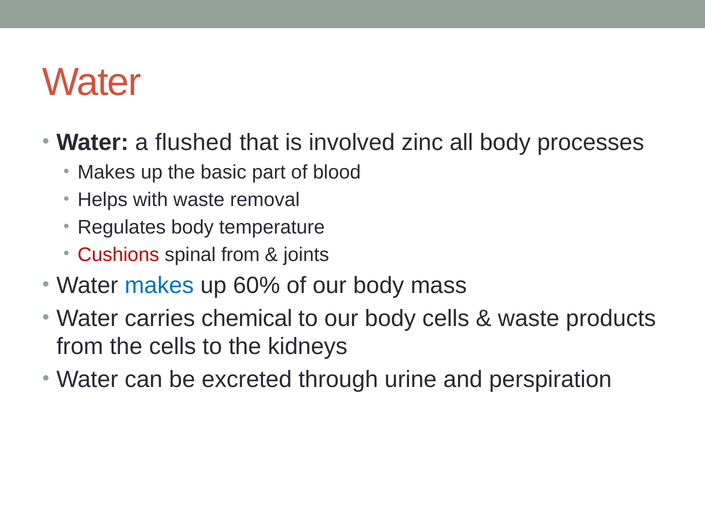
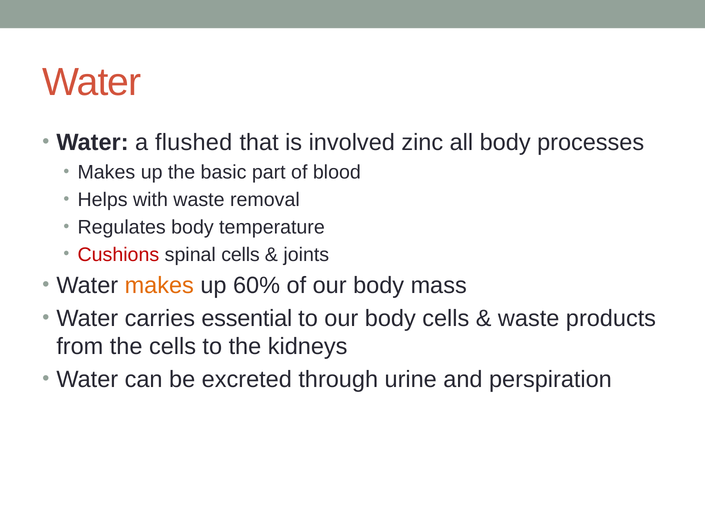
spinal from: from -> cells (241, 254)
makes colour: blue -> orange (159, 285)
chemical: chemical -> essential (247, 318)
